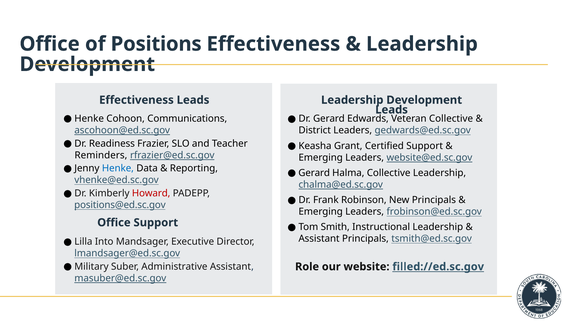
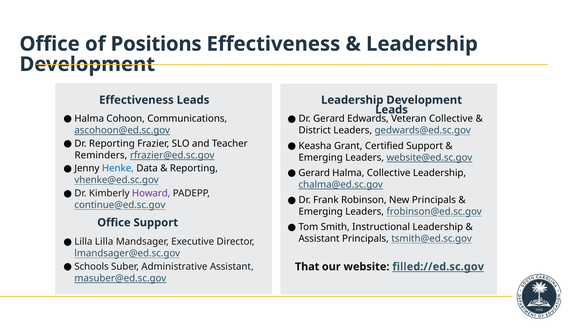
Henke: Henke -> Halma (89, 118)
Dr Readiness: Readiness -> Reporting (112, 143)
Howard colour: red -> purple (151, 193)
positions@ed.sc.gov: positions@ed.sc.gov -> continue@ed.sc.gov (120, 205)
Lilla Into: Into -> Lilla (104, 241)
Military: Military -> Schools (92, 266)
Role: Role -> That (307, 266)
